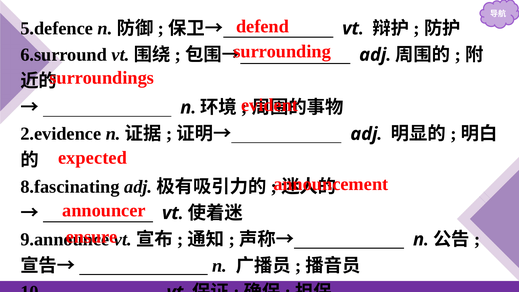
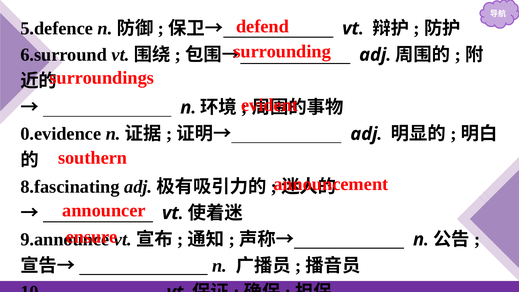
2.evidence: 2.evidence -> 0.evidence (61, 134)
expected: expected -> southern (93, 158)
